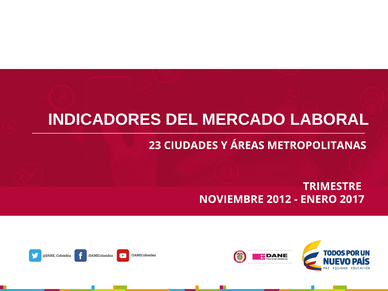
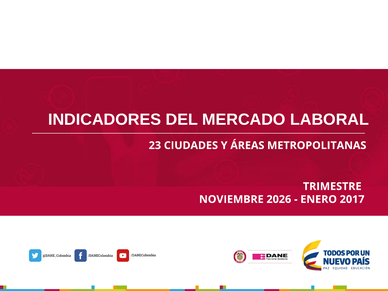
2012: 2012 -> 2026 (279, 199)
